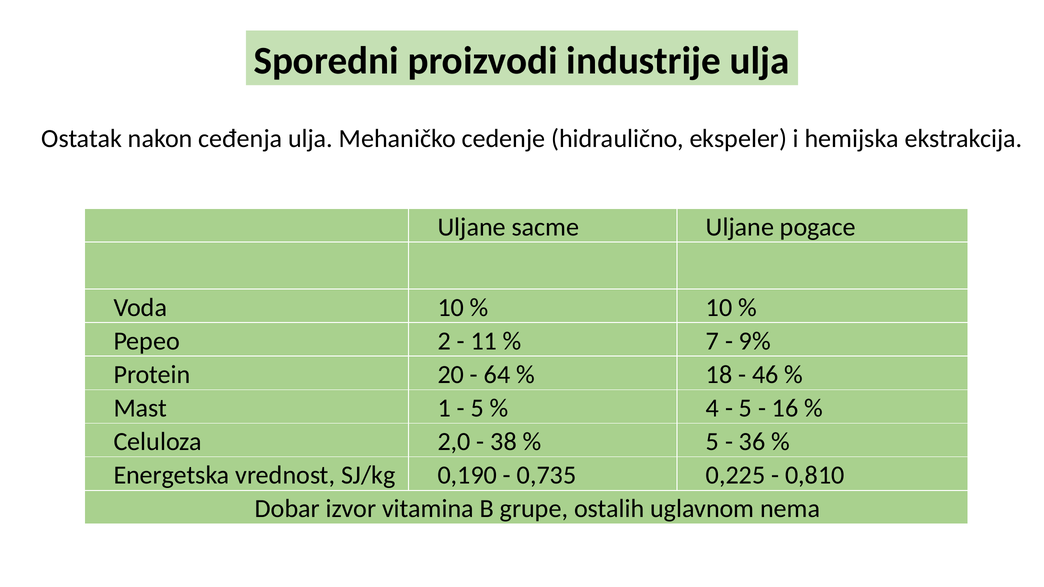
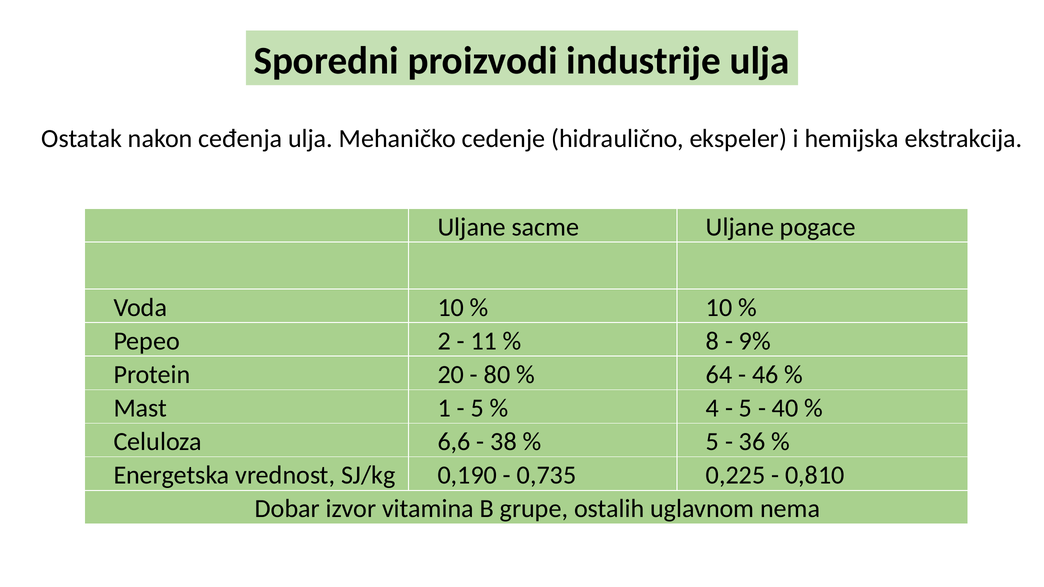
7: 7 -> 8 (713, 341)
64: 64 -> 80 (497, 375)
18: 18 -> 64 (719, 375)
16: 16 -> 40 (785, 408)
2,0: 2,0 -> 6,6 (454, 442)
